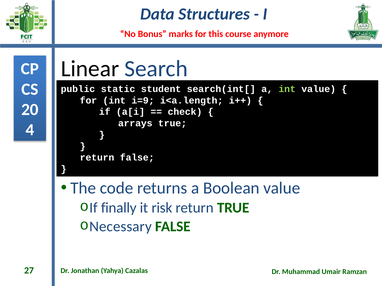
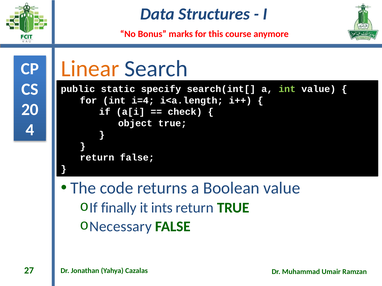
Linear colour: black -> orange (90, 69)
student: student -> specify (161, 89)
i=9: i=9 -> i=4 (143, 101)
arrays: arrays -> object (135, 123)
risk: risk -> ints (162, 208)
